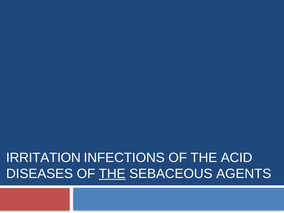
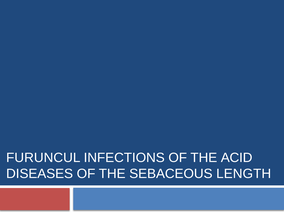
IRRITATION: IRRITATION -> FURUNCUL (43, 158)
THE underline: present -> none (112, 174)
AGENTS: AGENTS -> LENGTH (244, 174)
